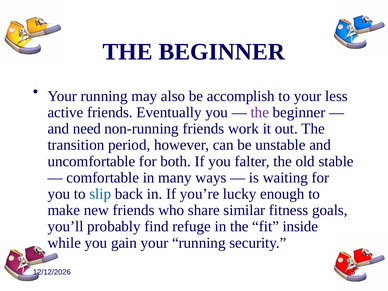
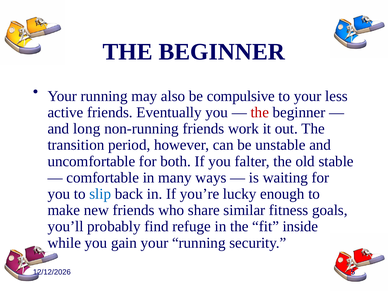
accomplish: accomplish -> compulsive (241, 96)
the colour: purple -> red (260, 112)
need: need -> long (87, 129)
